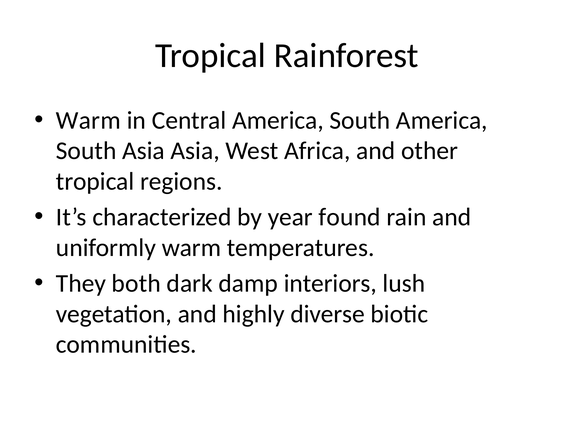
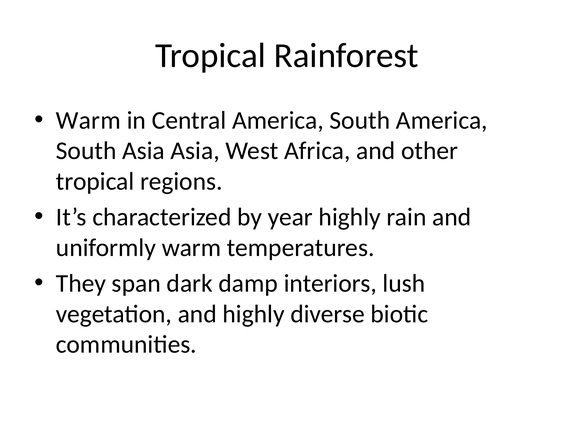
year found: found -> highly (350, 217)
both: both -> span (136, 284)
